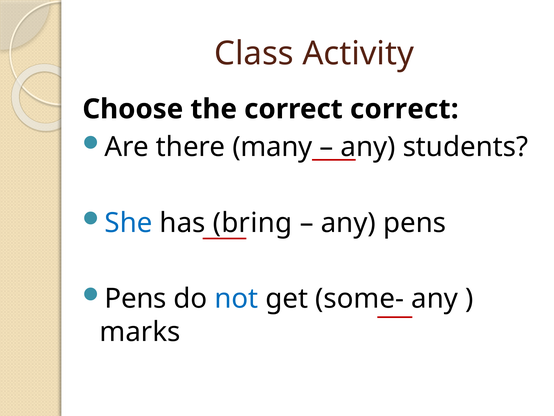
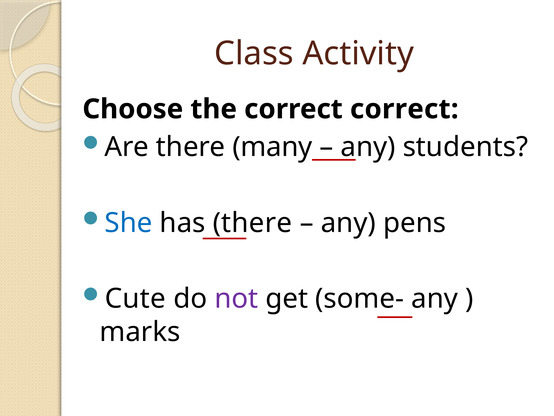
has bring: bring -> there (252, 223)
Pens: Pens -> Cute (135, 298)
not colour: blue -> purple (236, 298)
